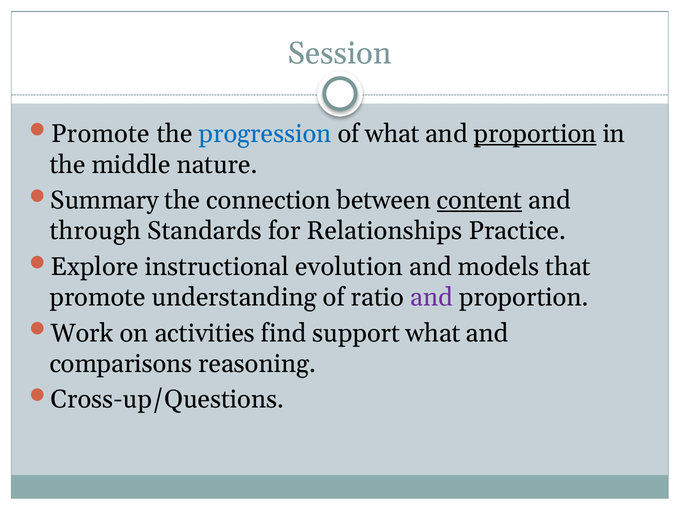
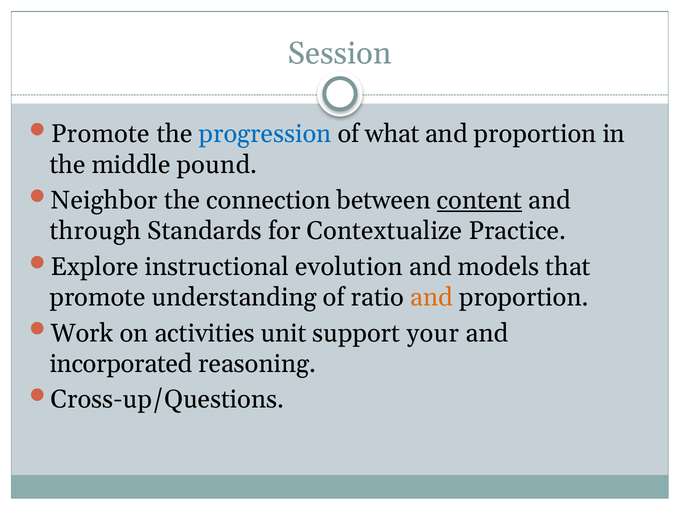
proportion underline: present -> none (535, 134)
nature: nature -> pound (217, 165)
Summary: Summary -> Neighbor (104, 200)
Relationships: Relationships -> Contextualize (384, 231)
and colour: purple -> orange (432, 297)
find: find -> unit (284, 333)
support what: what -> your (433, 333)
comparisons: comparisons -> incorporated (121, 364)
